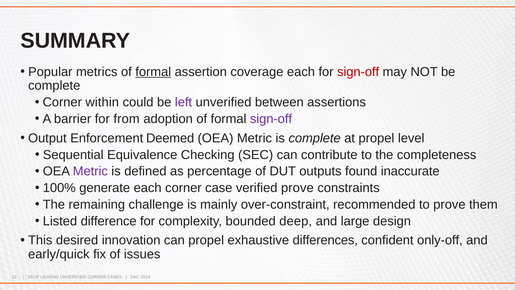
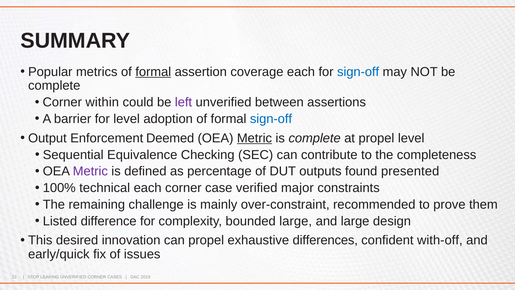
sign-off colour: red -> blue (358, 72)
for from: from -> level (127, 119)
sign-off colour: purple -> blue (271, 119)
Metric underline: none -> present (254, 138)
inaccurate: inaccurate -> presented (410, 171)
generate: generate -> technical (105, 188)
verified prove: prove -> major (297, 188)
bounded deep: deep -> large (296, 221)
only-off: only-off -> with-off (440, 240)
